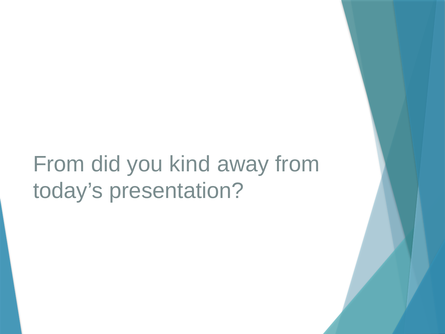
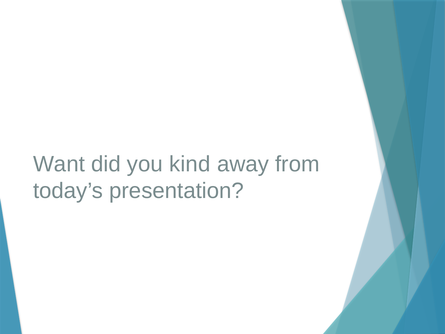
From: From -> Want (59, 164)
